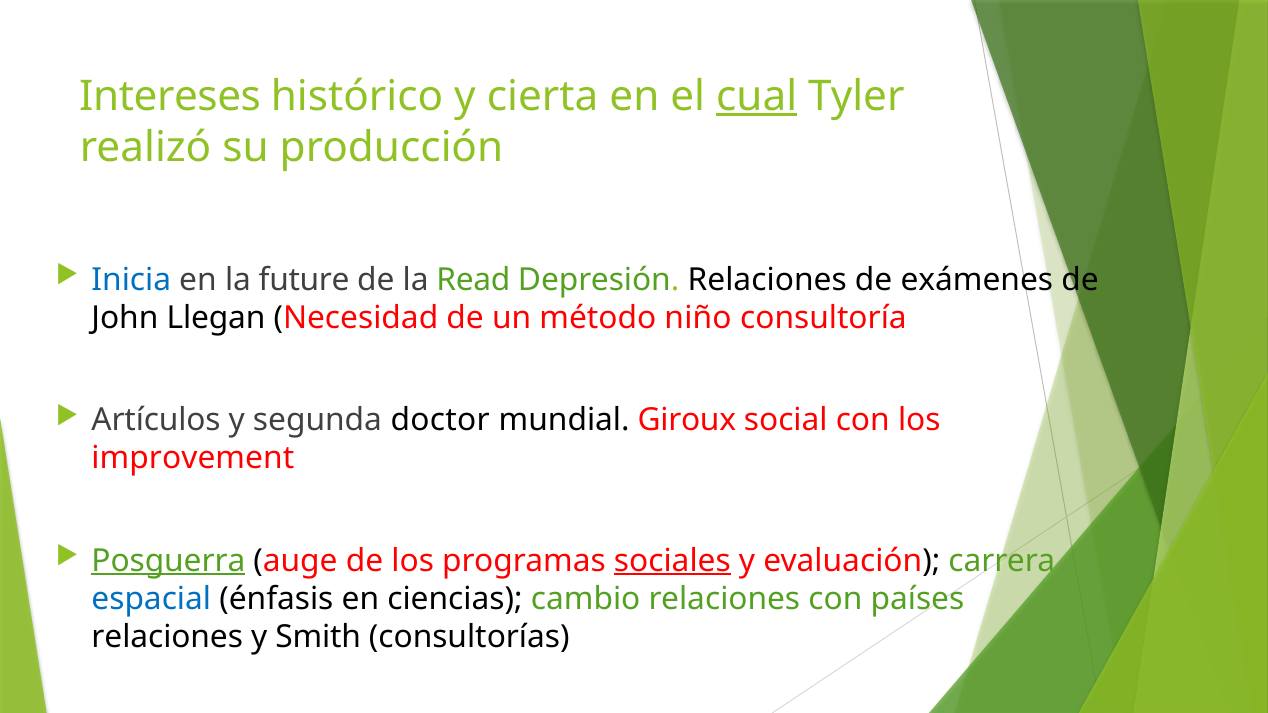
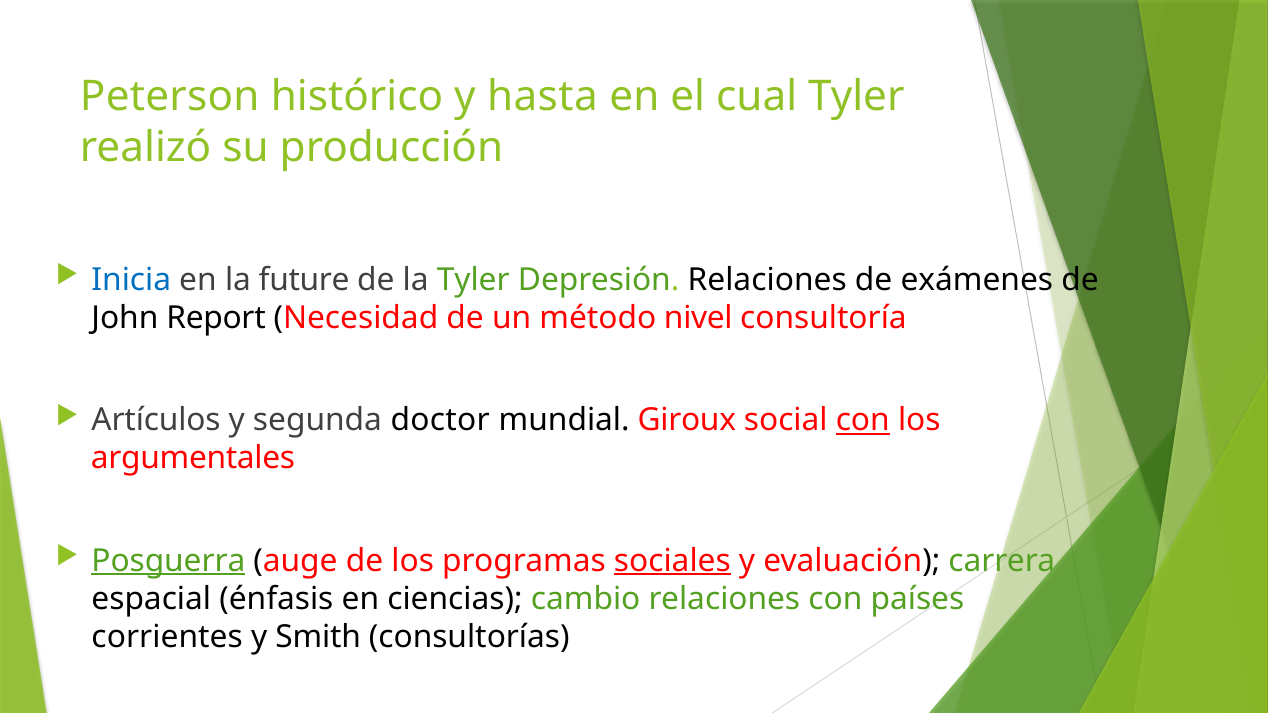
Intereses: Intereses -> Peterson (170, 97)
cierta: cierta -> hasta (542, 97)
cual underline: present -> none (757, 97)
la Read: Read -> Tyler (473, 280)
Llegan: Llegan -> Report (216, 318)
niño: niño -> nivel (698, 318)
con underline: none -> present (863, 420)
improvement: improvement -> argumentales (193, 458)
espacial colour: blue -> black (151, 599)
relaciones: relaciones -> corrientes (167, 637)
